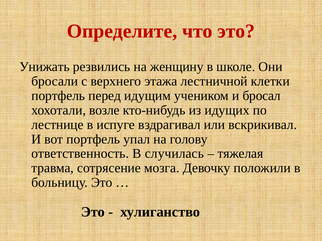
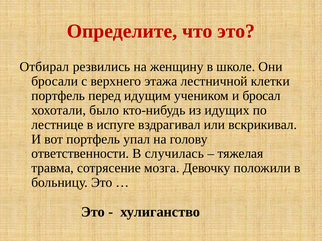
Унижать: Унижать -> Отбирал (44, 67)
возле: возле -> было (104, 110)
ответственность: ответственность -> ответственности (80, 154)
